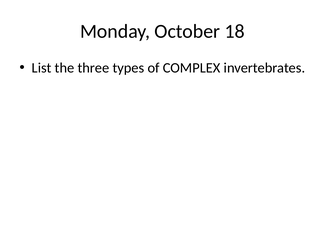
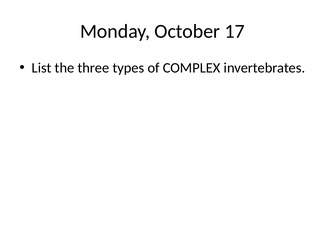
18: 18 -> 17 (235, 31)
